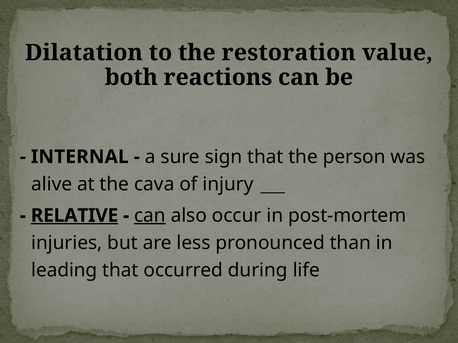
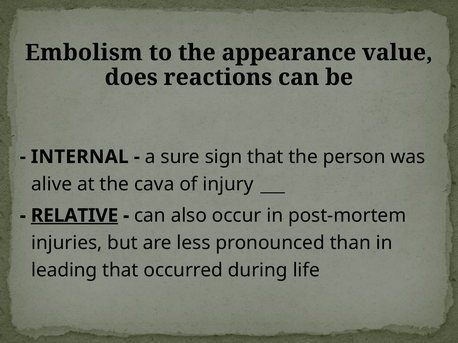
Dilatation: Dilatation -> Embolism (84, 53)
restoration: restoration -> appearance (289, 53)
both: both -> does (131, 78)
can underline: present -> none (150, 216)
